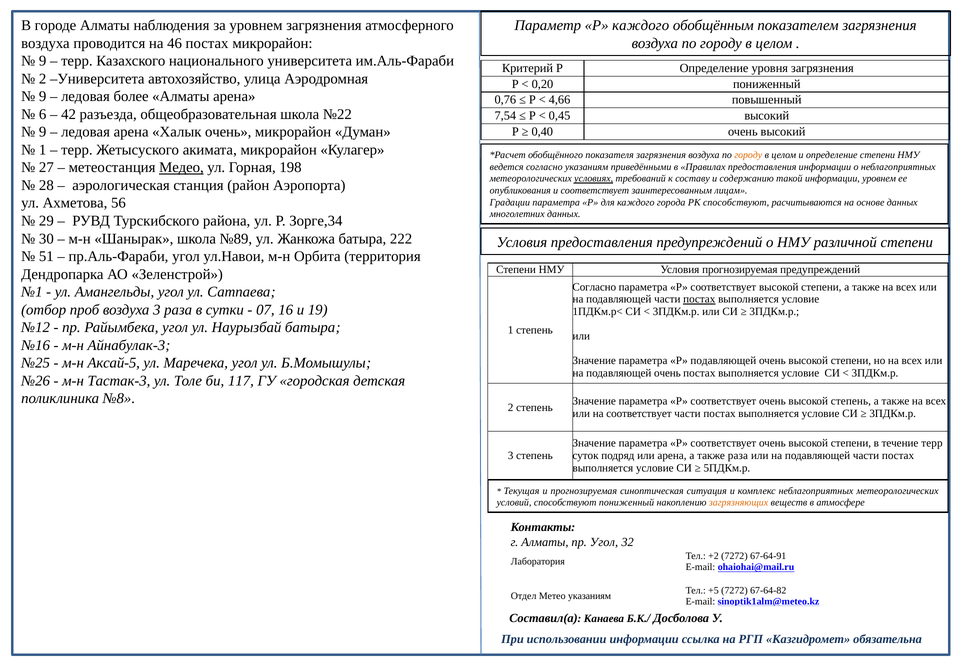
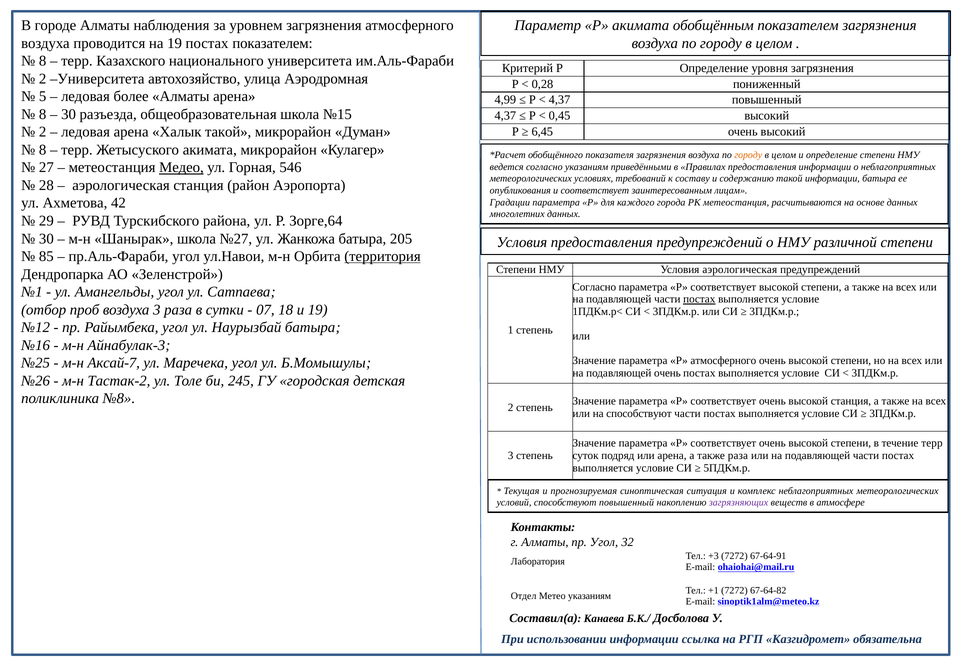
Р каждого: каждого -> акимата (641, 26)
на 46: 46 -> 19 (175, 43)
постах микрорайон: микрорайон -> показателем (273, 43)
9: 9 -> 8 (43, 61)
0,20: 0,20 -> 0,28 (542, 84)
9: 9 -> 5 (43, 97)
0,76: 0,76 -> 4,99 (505, 100)
4,66: 4,66 -> 4,37 (560, 100)
6: 6 -> 8 (43, 114)
42: 42 -> 30 (69, 114)
№22: №22 -> №15 (337, 114)
7,54: 7,54 -> 4,37 (505, 116)
9: 9 -> 2 (43, 132)
Халык очень: очень -> такой (228, 132)
0,40: 0,40 -> 6,45 (542, 132)
1: 1 -> 8 (43, 150)
198: 198 -> 546 (291, 168)
условиях underline: present -> none (594, 179)
информации уровнем: уровнем -> батыра (879, 179)
56: 56 -> 42 (118, 203)
РК способствуют: способствуют -> метеостанция (736, 202)
Зорге,34: Зорге,34 -> Зорге,64 (316, 221)
№89: №89 -> №27 (236, 239)
222: 222 -> 205 (401, 239)
51: 51 -> 85 (46, 256)
территория underline: none -> present (382, 256)
Условия прогнозируемая: прогнозируемая -> аэрологическая (740, 270)
16: 16 -> 18 (286, 310)
Р подавляющей: подавляющей -> атмосферного (723, 361)
Аксай-5: Аксай-5 -> Аксай-7 (114, 363)
Тастак-3: Тастак-3 -> Тастак-2 (119, 381)
117: 117 -> 245 (241, 381)
высокой степень: степень -> станция (851, 401)
на соответствует: соответствует -> способствуют (639, 414)
способствуют пониженный: пониженный -> повышенный (627, 503)
загрязняющих colour: orange -> purple (739, 503)
+2: +2 -> +3 (713, 556)
+5: +5 -> +1 (713, 591)
